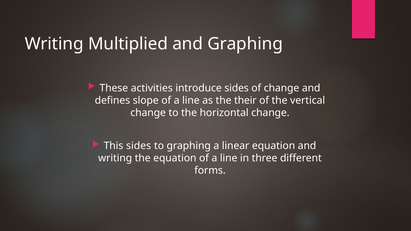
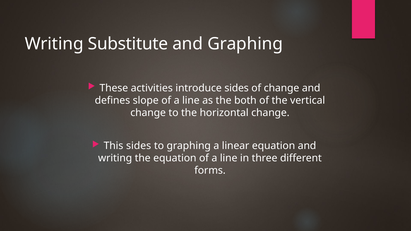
Multiplied: Multiplied -> Substitute (128, 44)
their: their -> both (245, 100)
